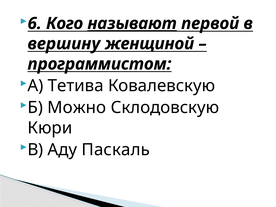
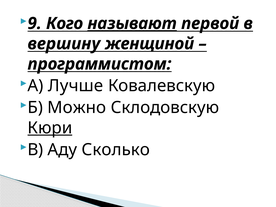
6: 6 -> 9 (35, 23)
Тетива: Тетива -> Лучше (76, 86)
Кюри underline: none -> present (50, 128)
Паскаль: Паскаль -> Сколько (116, 150)
